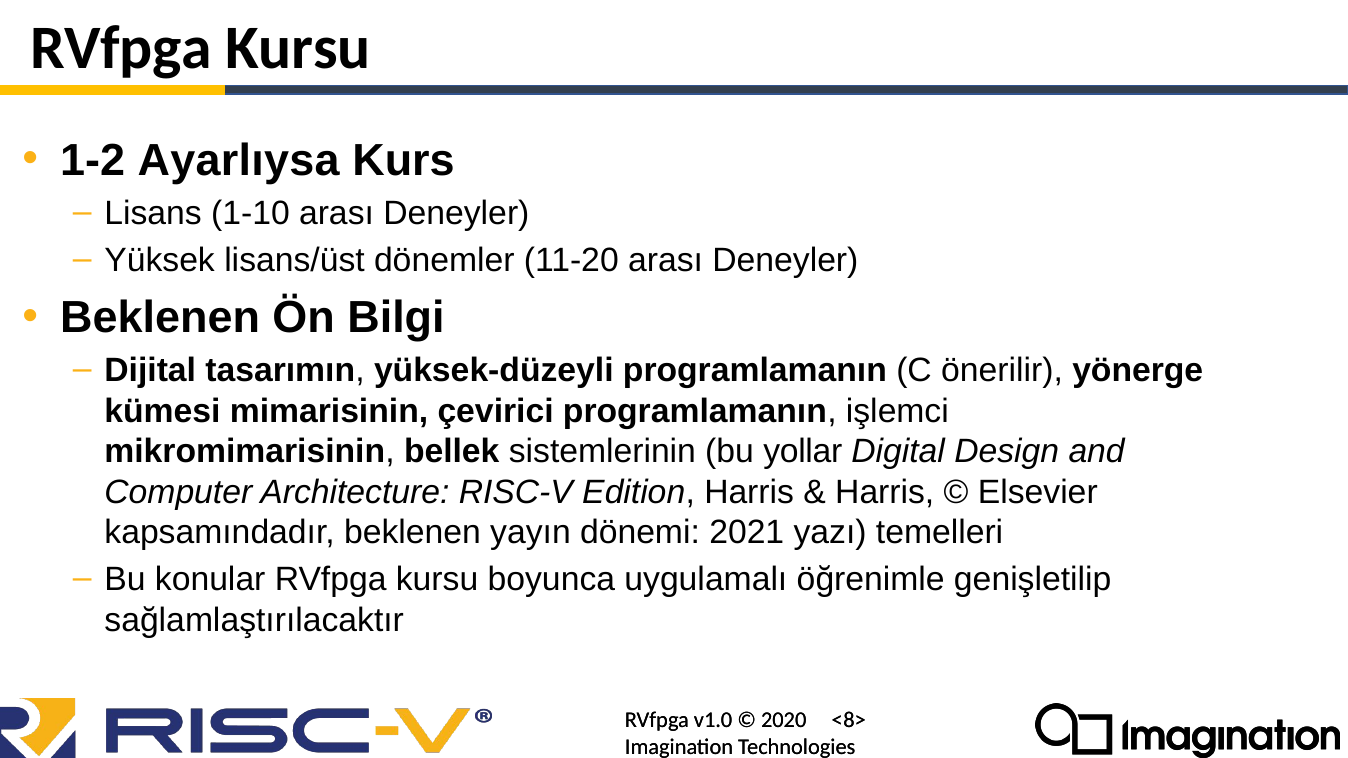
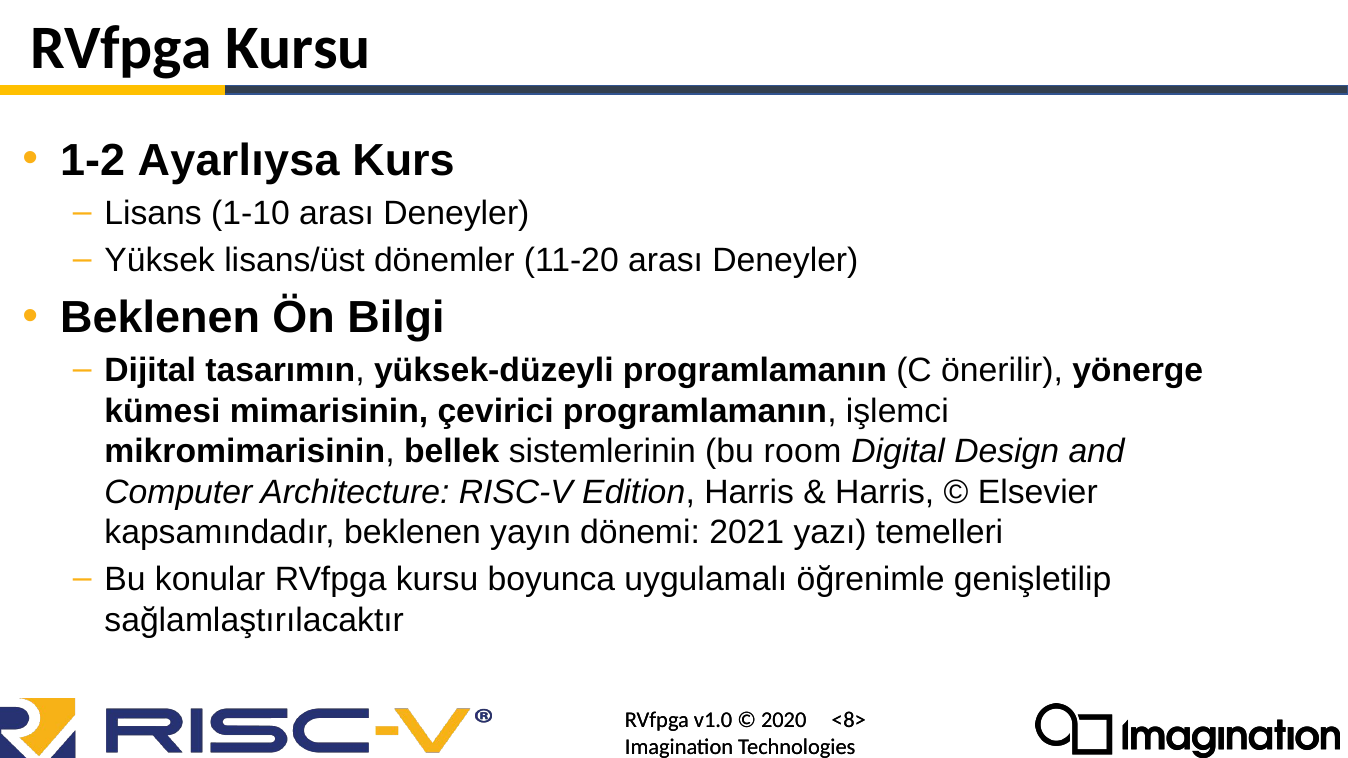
yollar: yollar -> room (802, 452)
